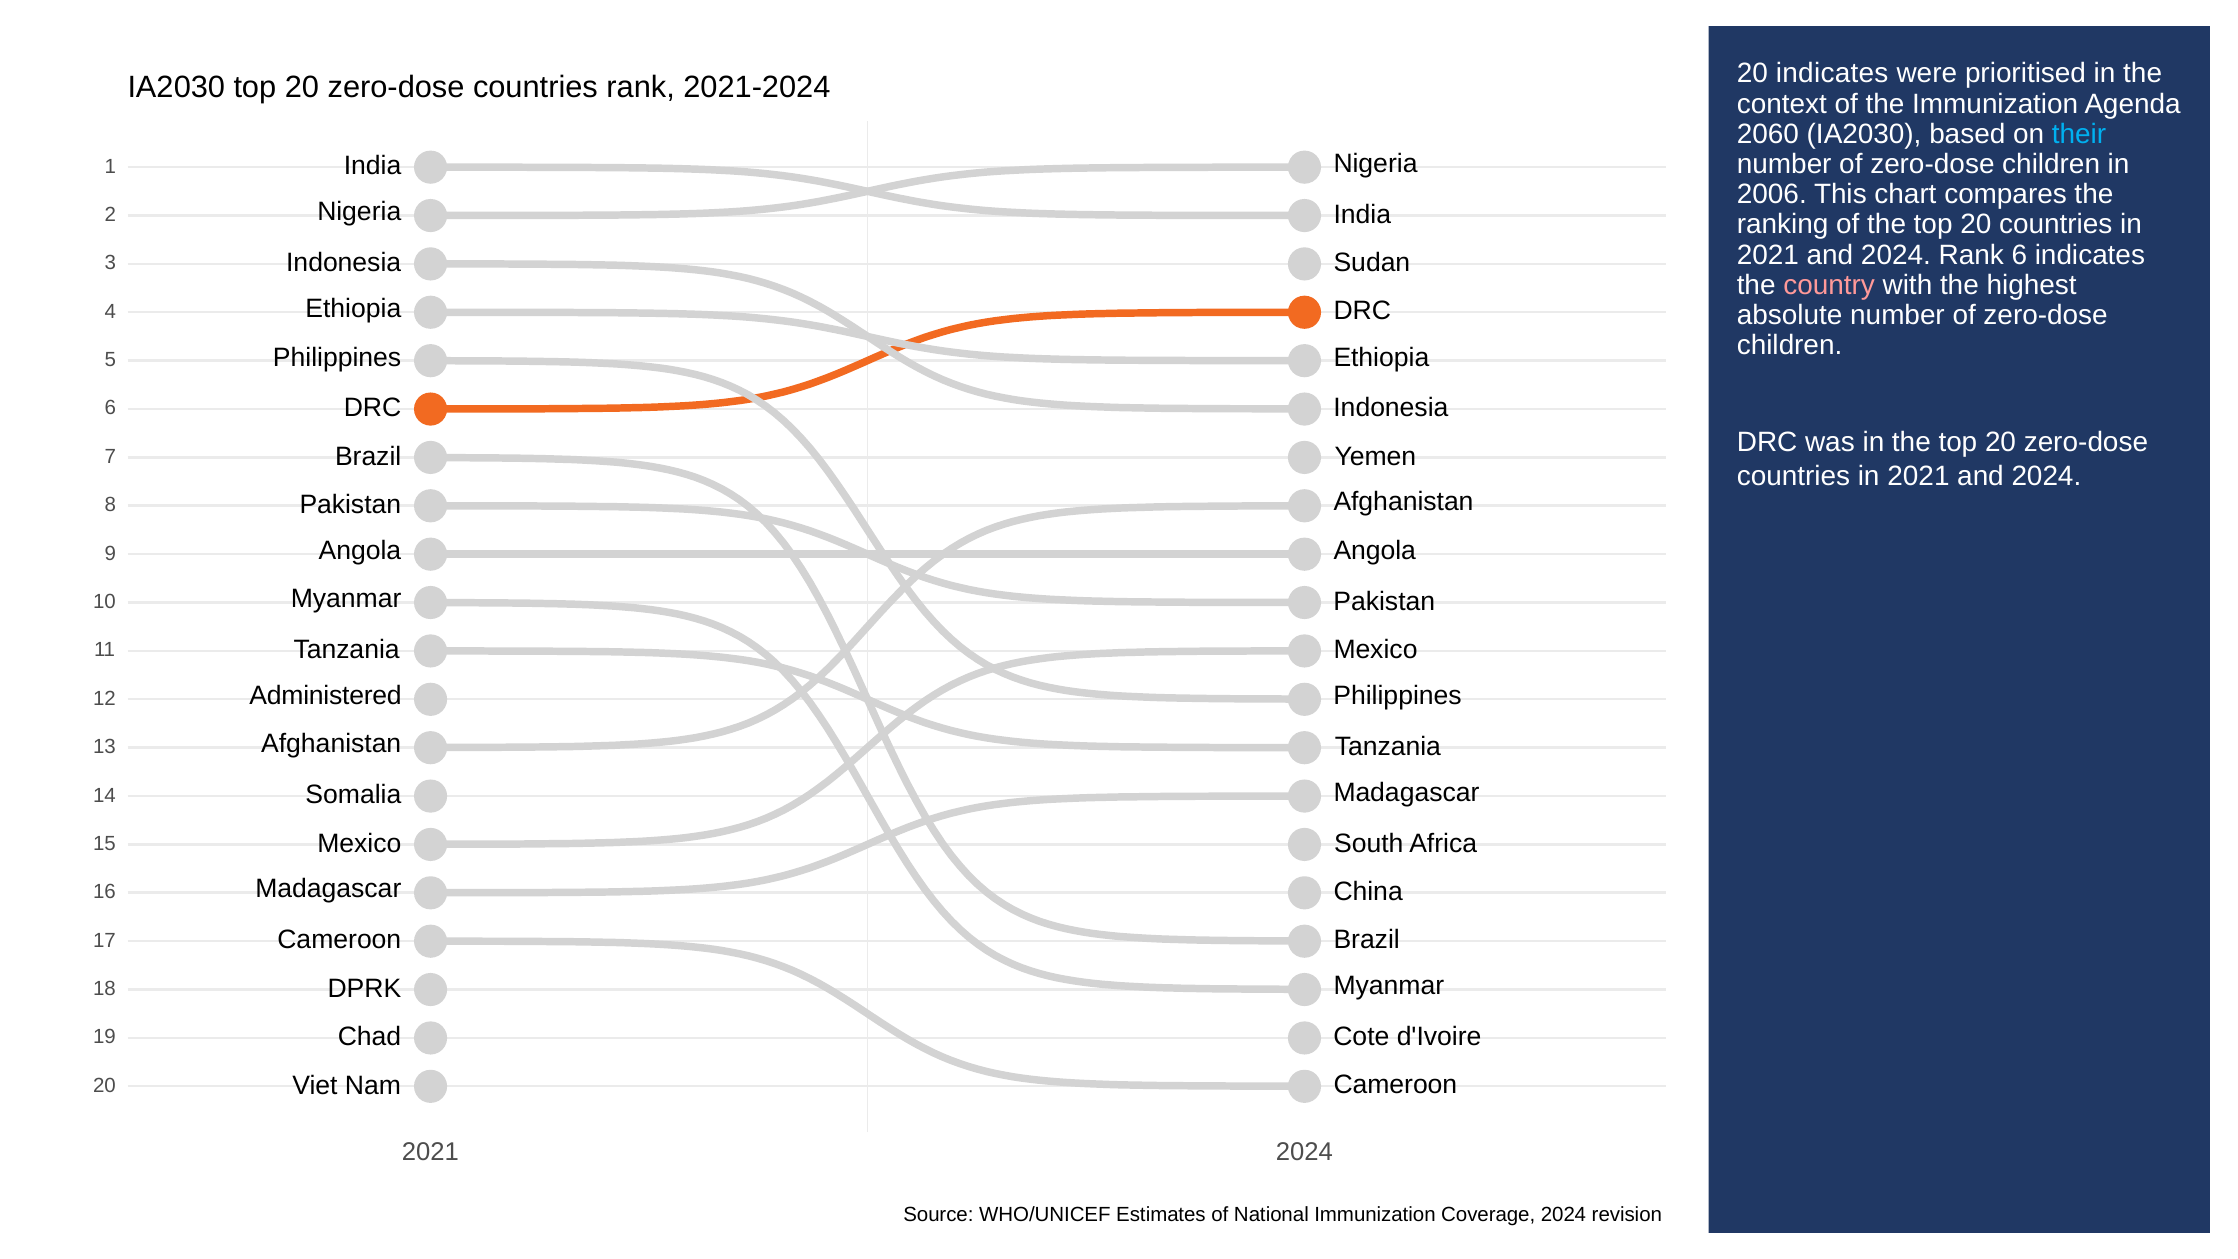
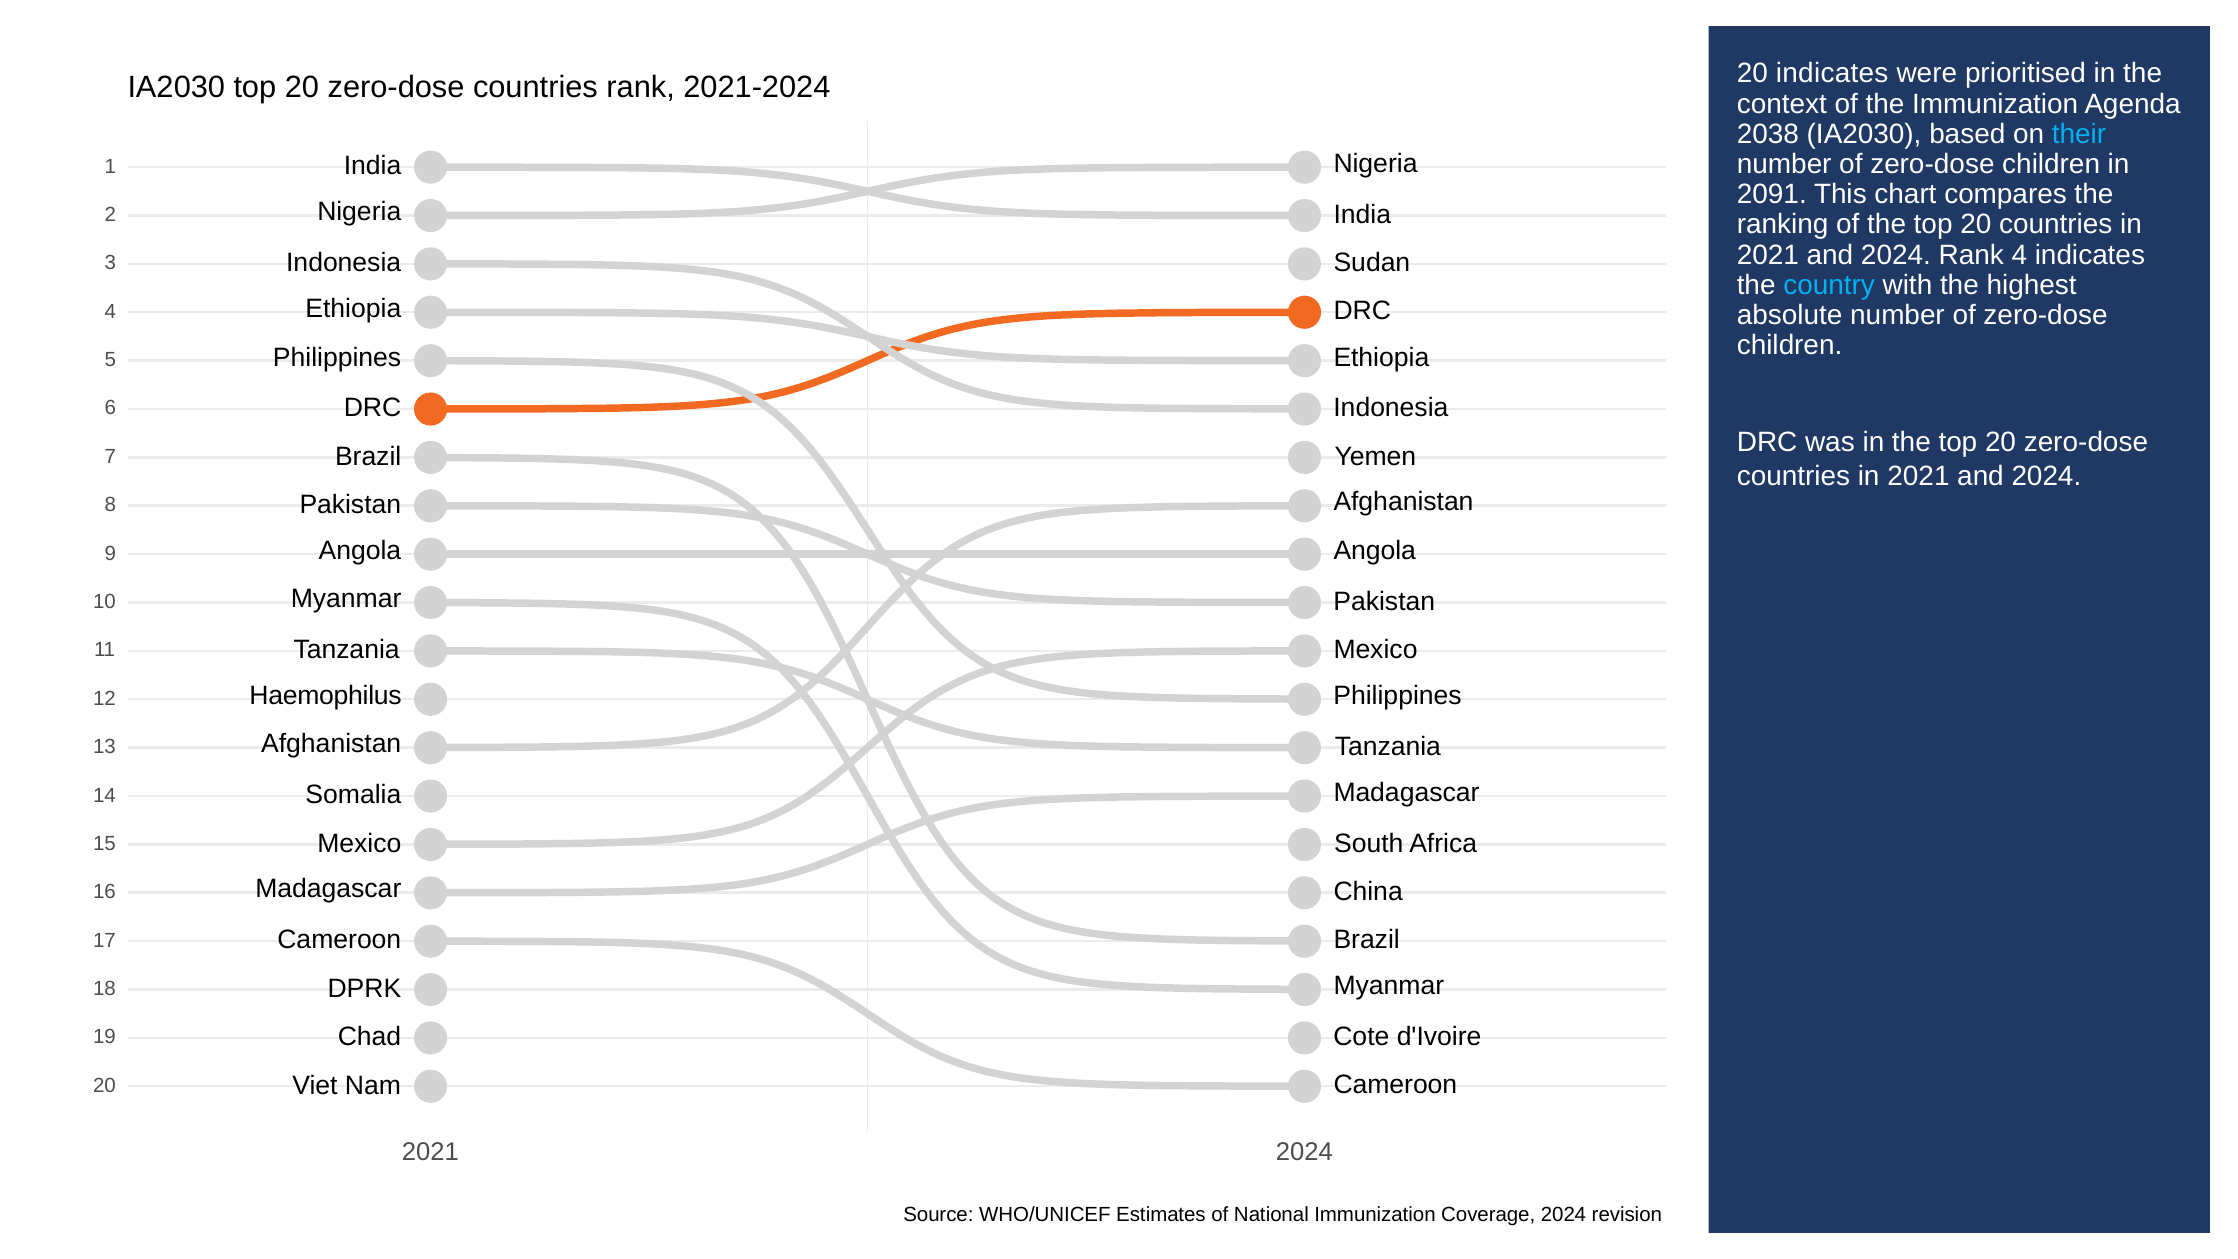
2060: 2060 -> 2038 (1768, 134)
2006: 2006 -> 2091 (1772, 194)
Rank 6: 6 -> 4 (2019, 255)
country colour: pink -> light blue (1829, 285)
Administered: Administered -> Haemophilus (326, 696)
